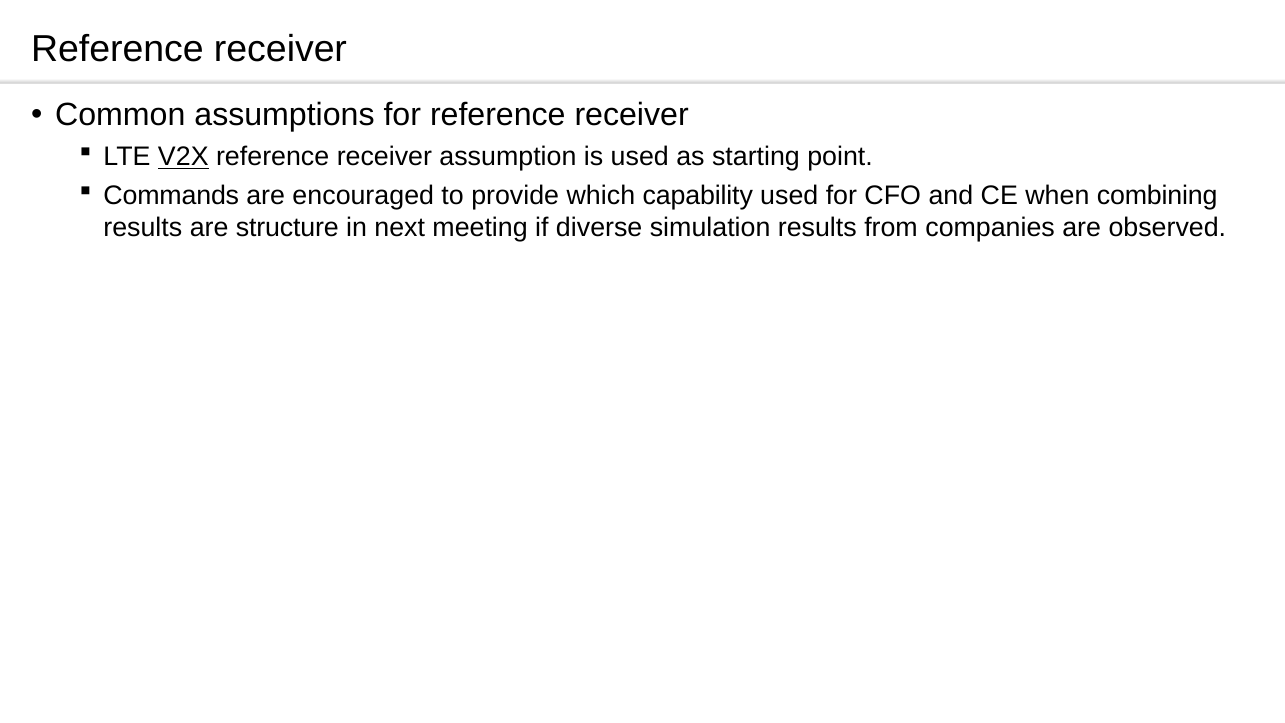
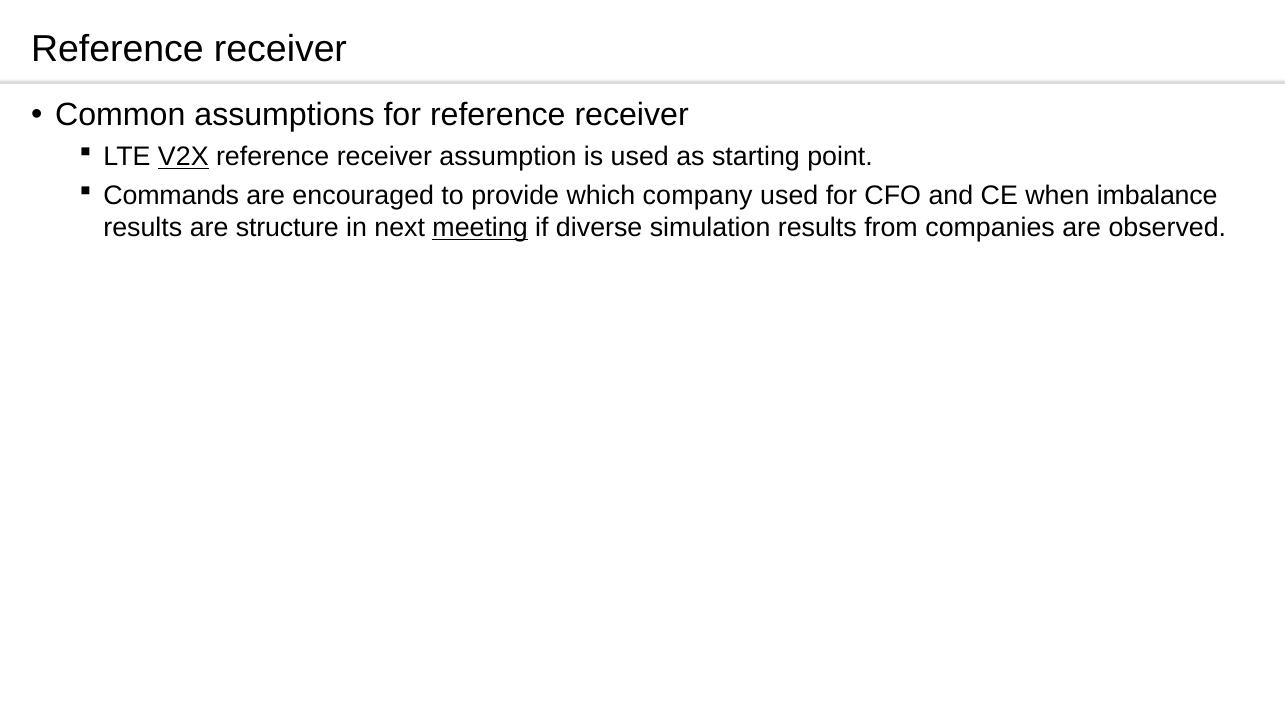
capability: capability -> company (698, 196)
combining: combining -> imbalance (1157, 196)
meeting underline: none -> present (480, 228)
